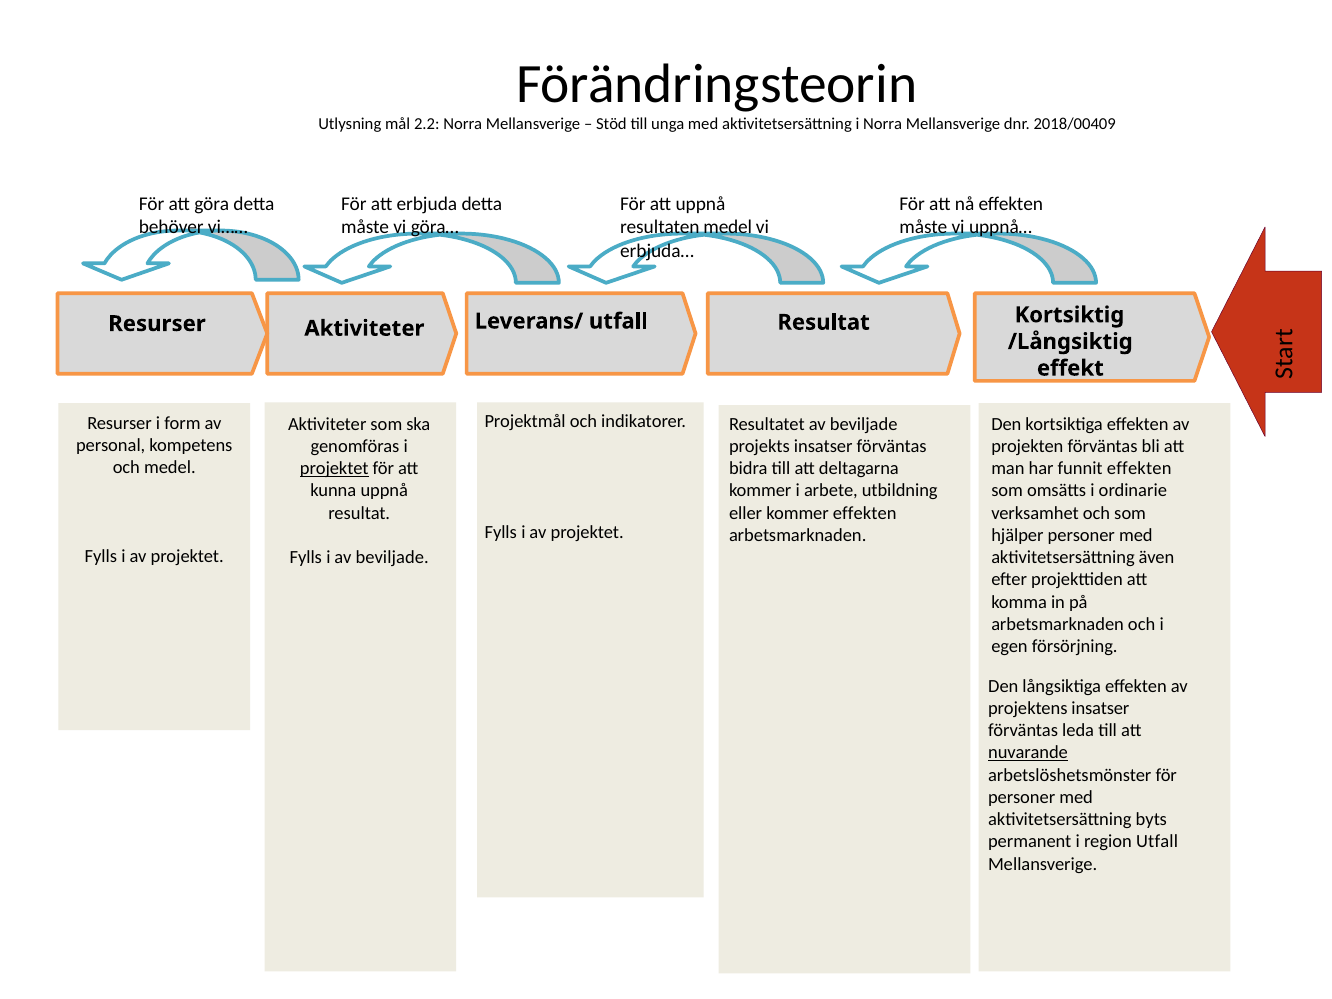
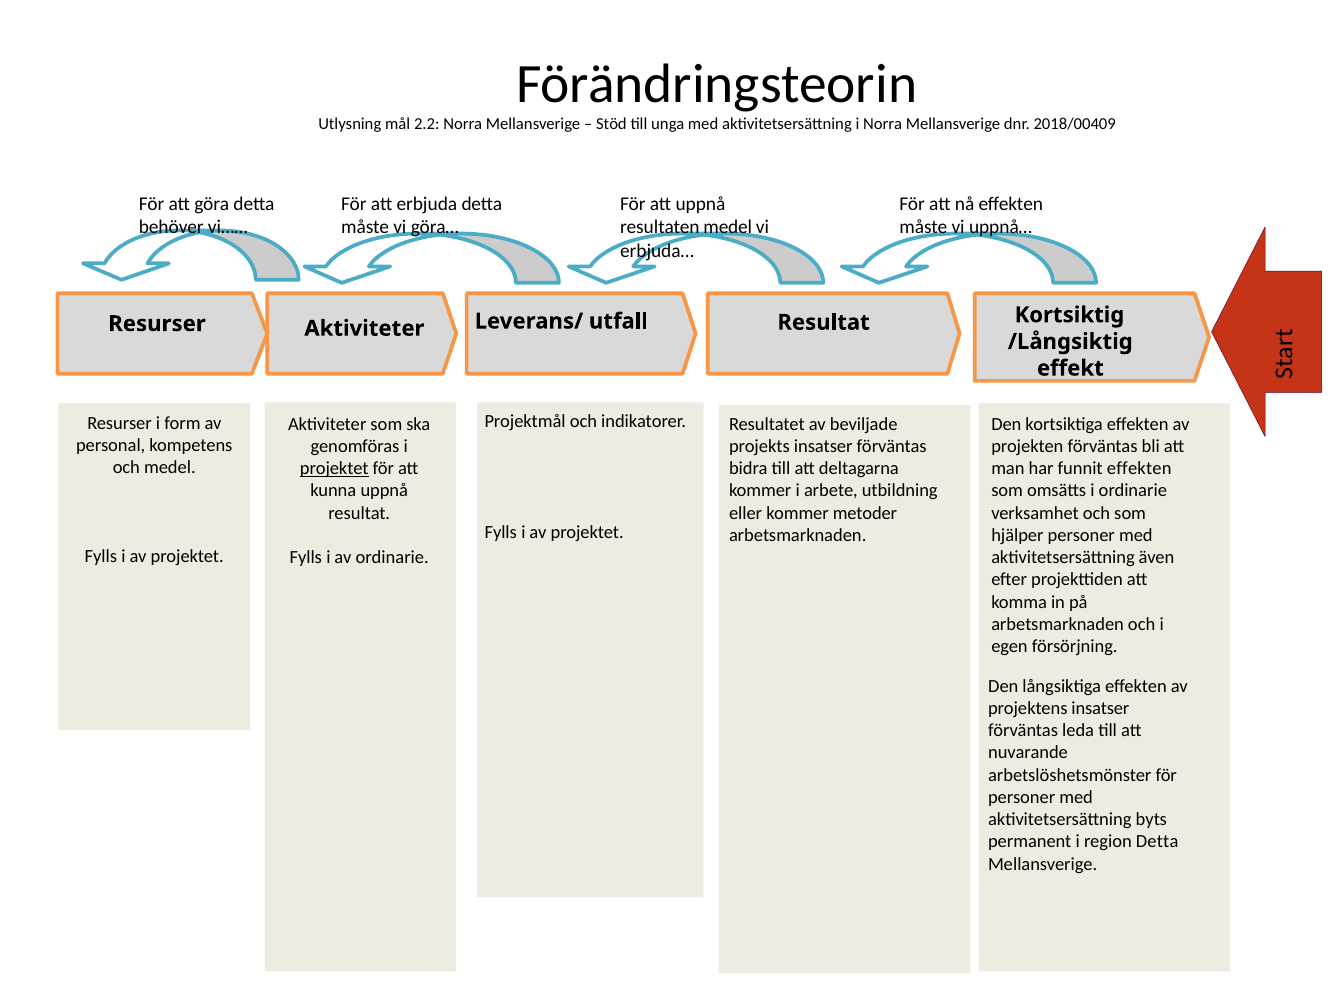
kommer effekten: effekten -> metoder (865, 513)
i av beviljade: beviljade -> ordinarie (392, 557)
nuvarande underline: present -> none (1028, 753)
region Utfall: Utfall -> Detta (1157, 842)
